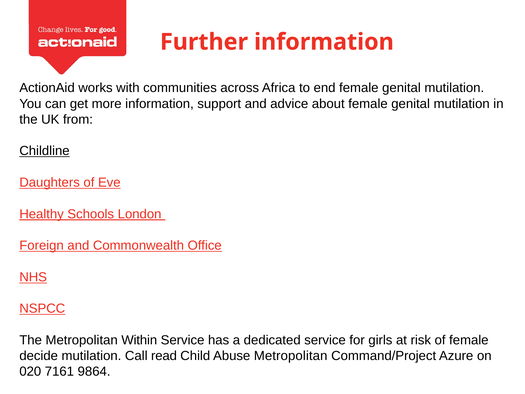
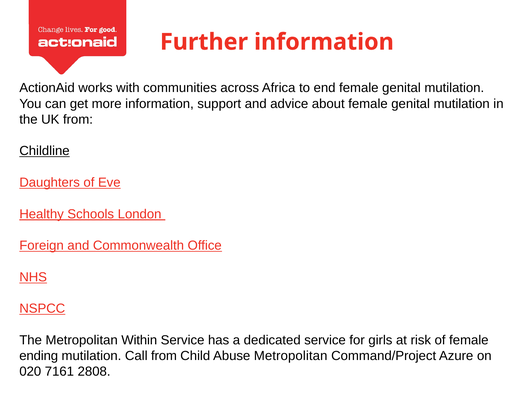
decide: decide -> ending (39, 356)
Call read: read -> from (164, 356)
9864: 9864 -> 2808 (94, 371)
